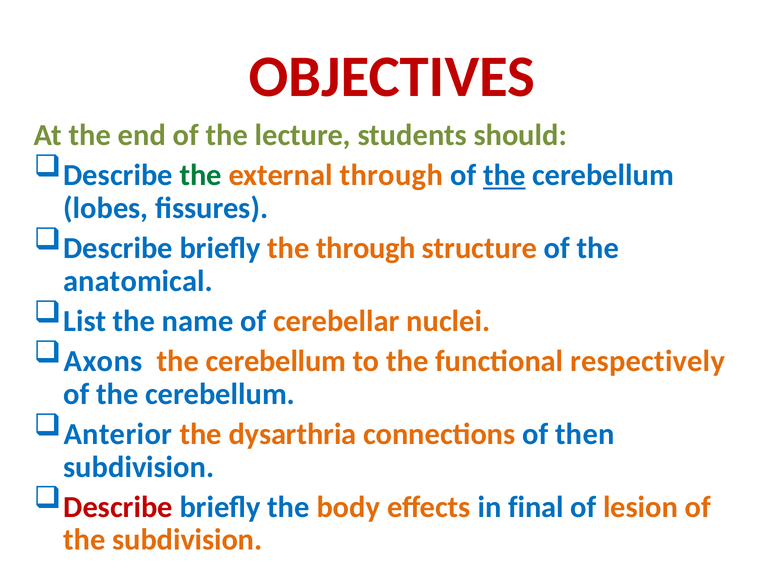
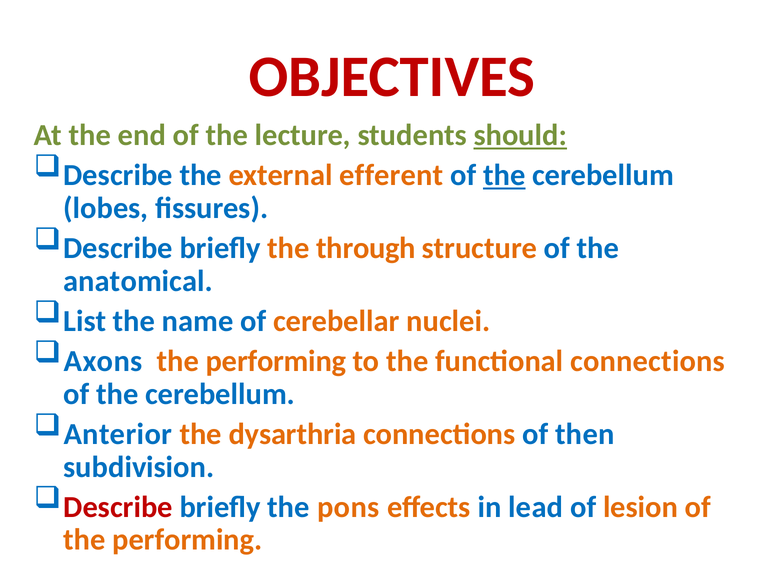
should underline: none -> present (520, 135)
the colour: green -> blue (201, 175)
external through: through -> efferent (391, 175)
cerebellum: cerebellum -> performing (276, 361)
functional respectively: respectively -> connections (648, 361)
body: body -> pons (348, 507)
final: final -> lead (536, 507)
subdivision: subdivision -> performing (187, 540)
